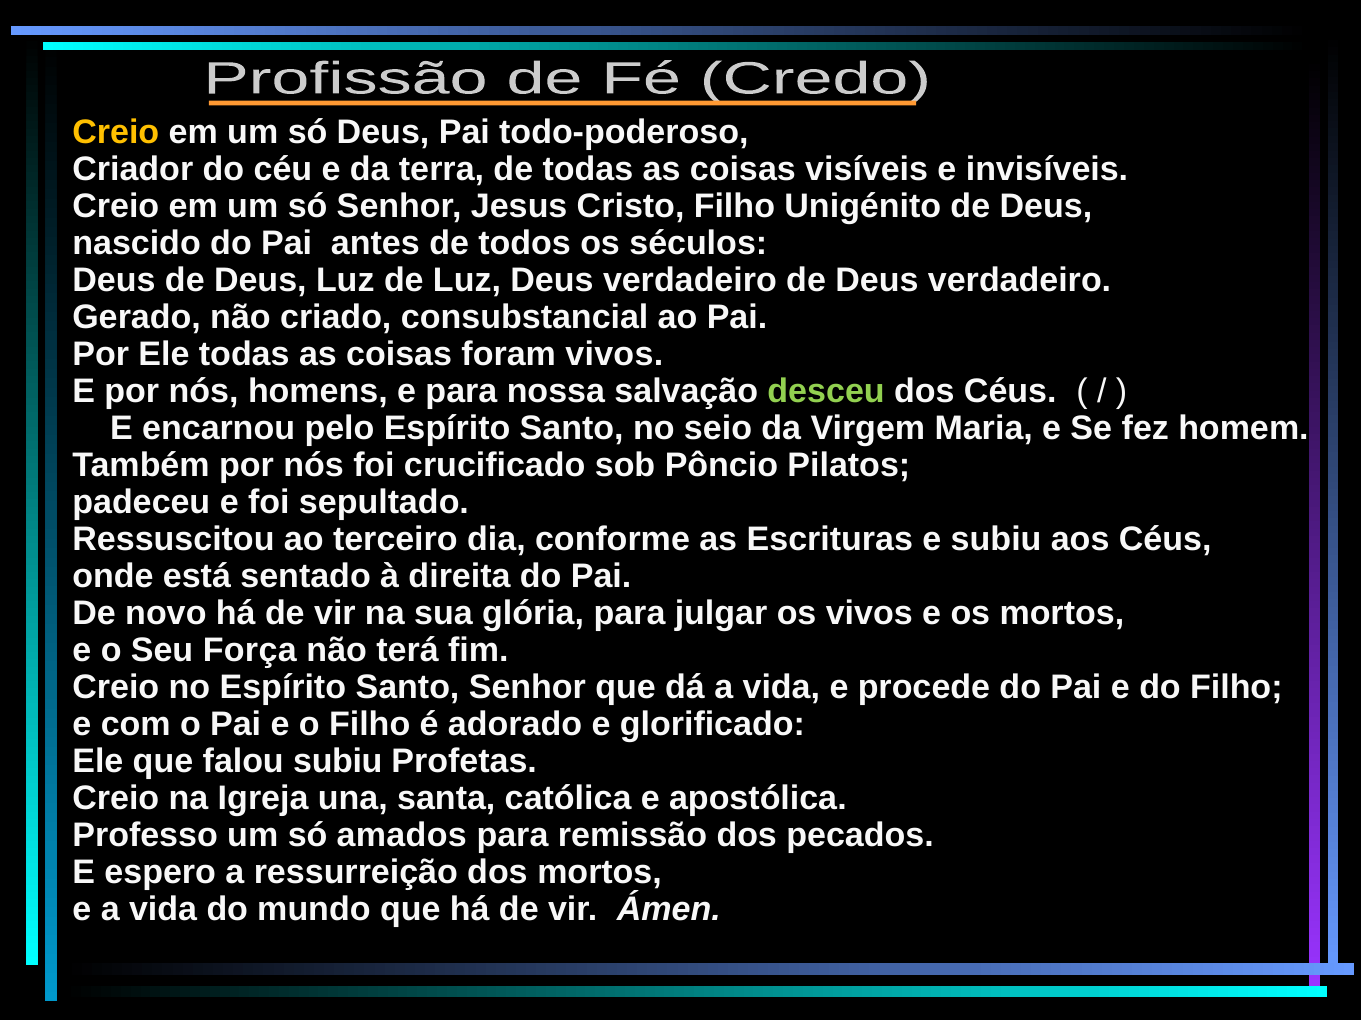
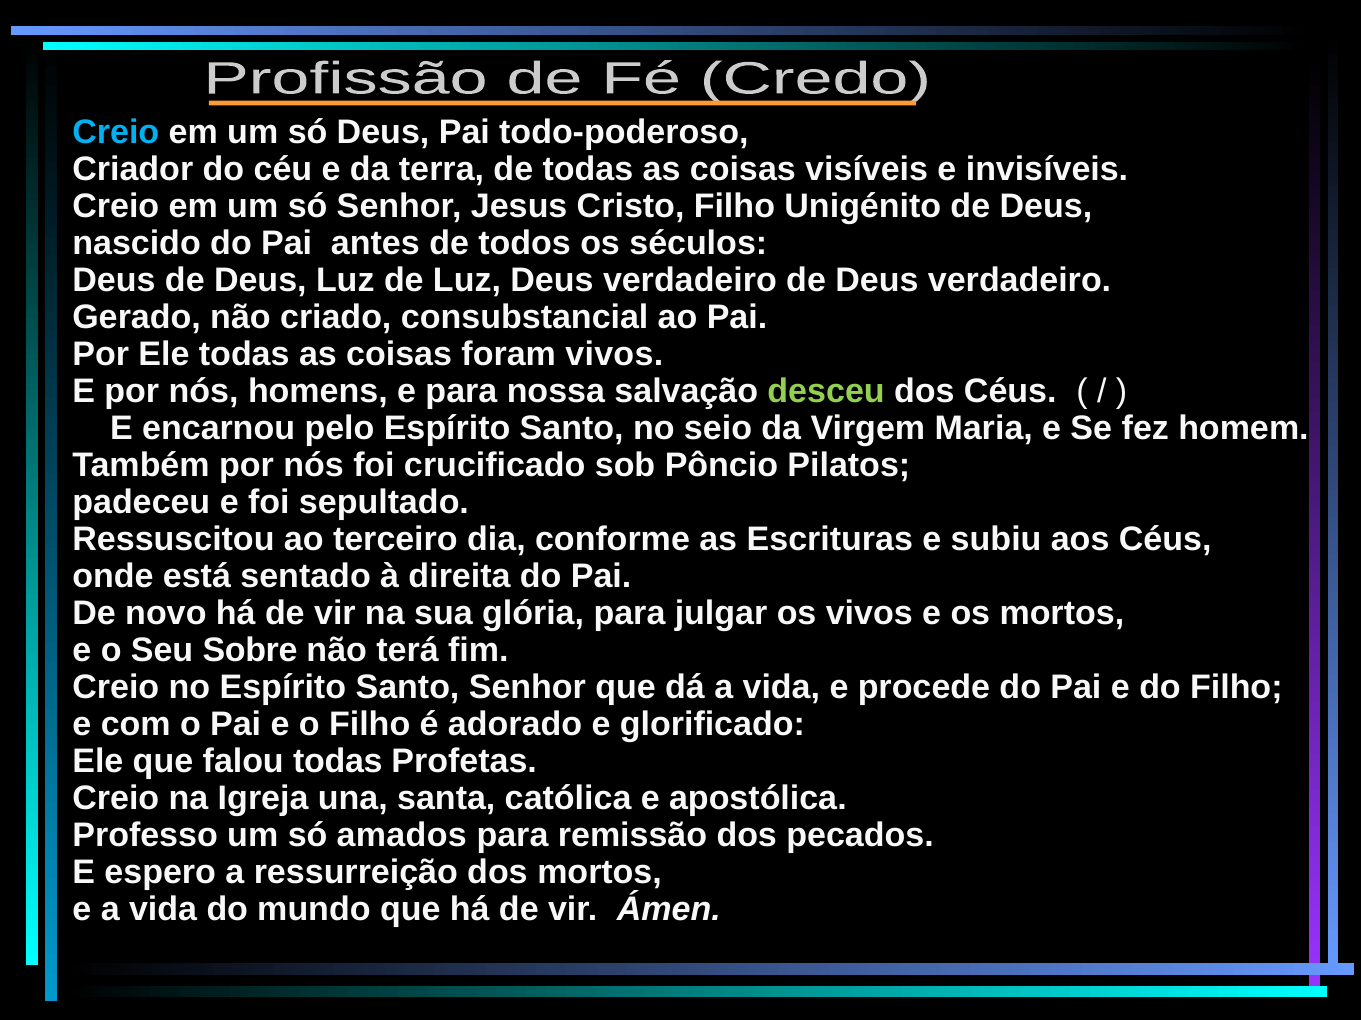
Creio colour: yellow -> light blue (116, 133)
Força: Força -> Sobre (250, 651)
falou subiu: subiu -> todas (338, 762)
